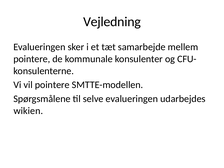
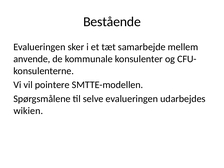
Vejledning: Vejledning -> Bestående (112, 22)
pointere: pointere -> anvende (32, 59)
